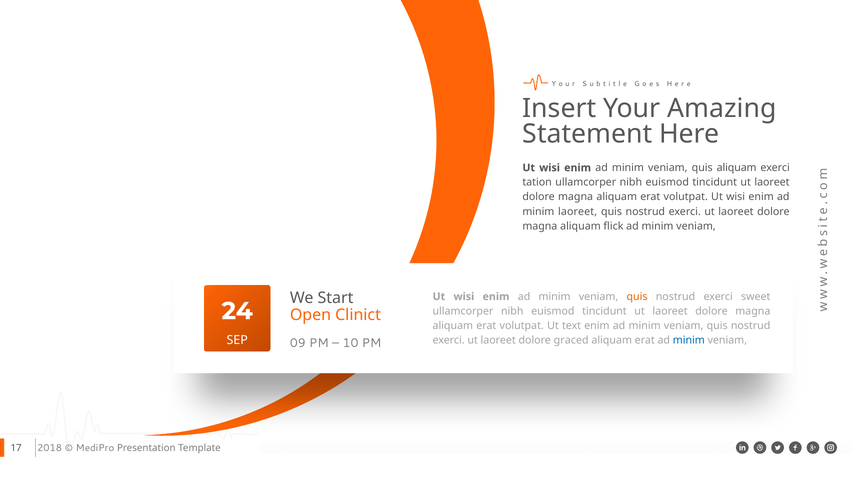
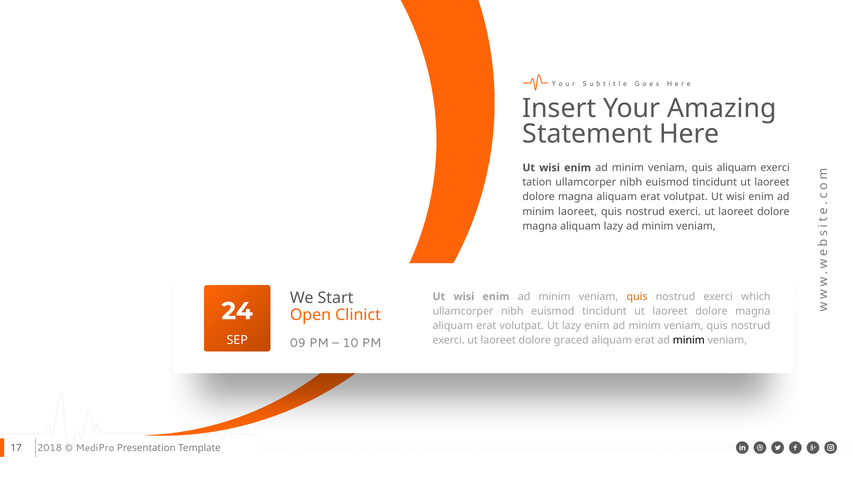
aliquam flick: flick -> lazy (613, 226)
sweet: sweet -> which (756, 296)
Ut text: text -> lazy (572, 326)
minim colour: blue -> black (689, 340)
